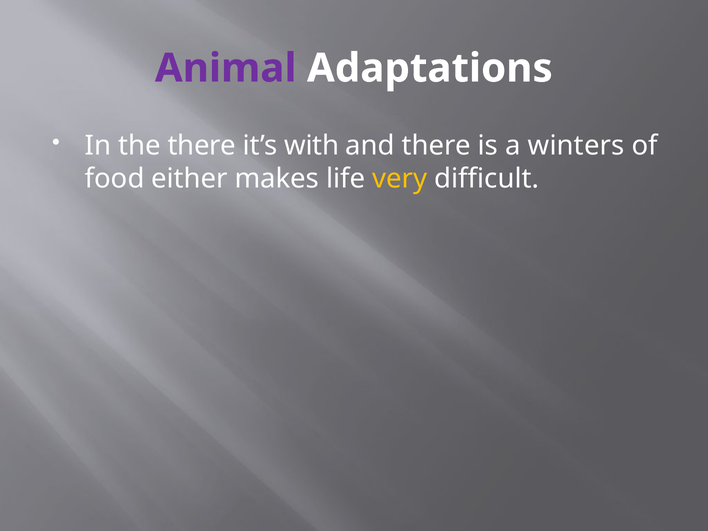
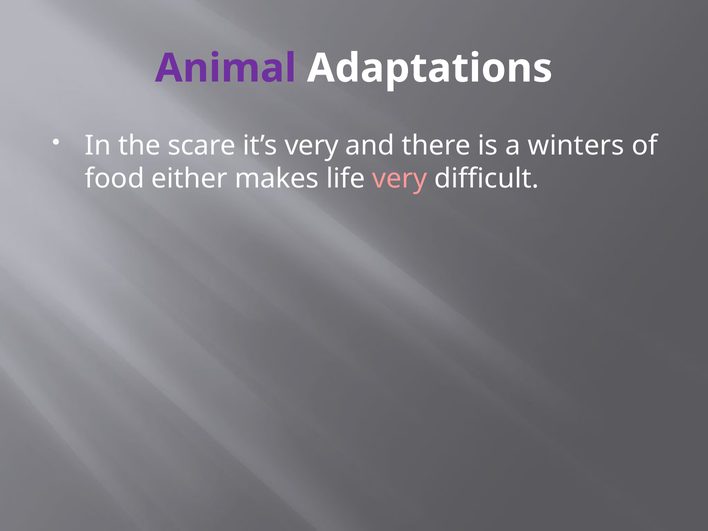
the there: there -> scare (202, 146)
it’s with: with -> very (312, 146)
very colour: yellow -> pink (400, 179)
